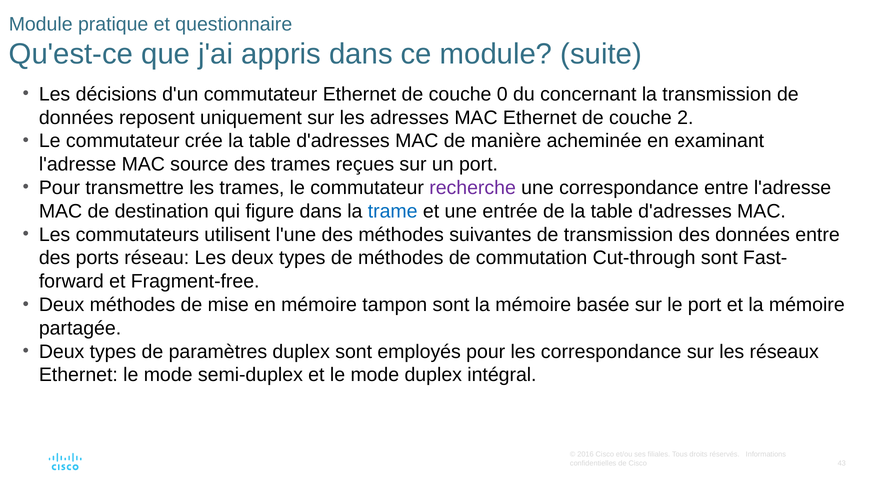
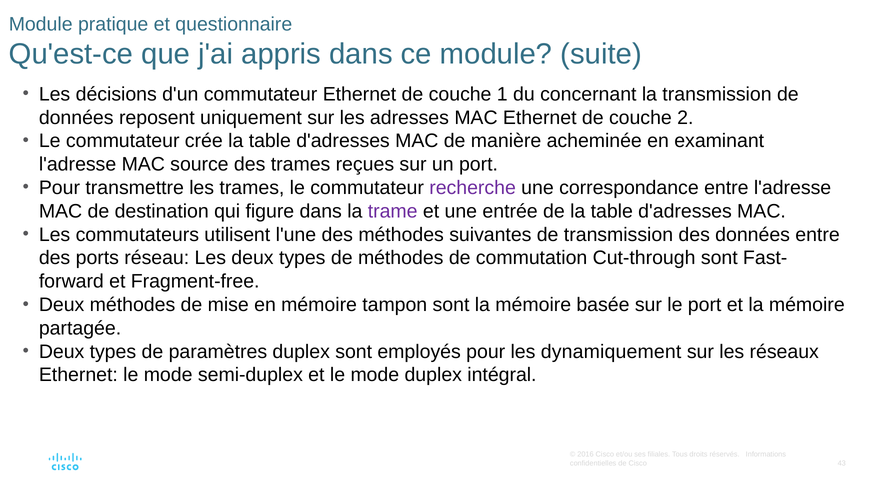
0: 0 -> 1 (502, 94)
trame colour: blue -> purple (393, 211)
les correspondance: correspondance -> dynamiquement (611, 352)
